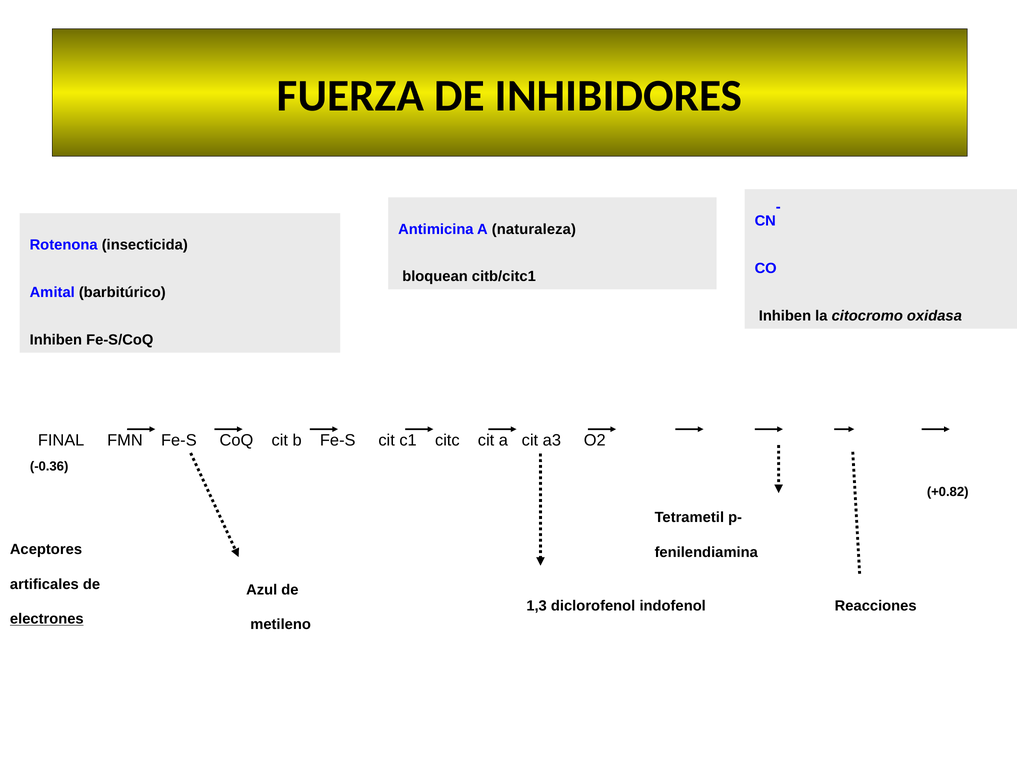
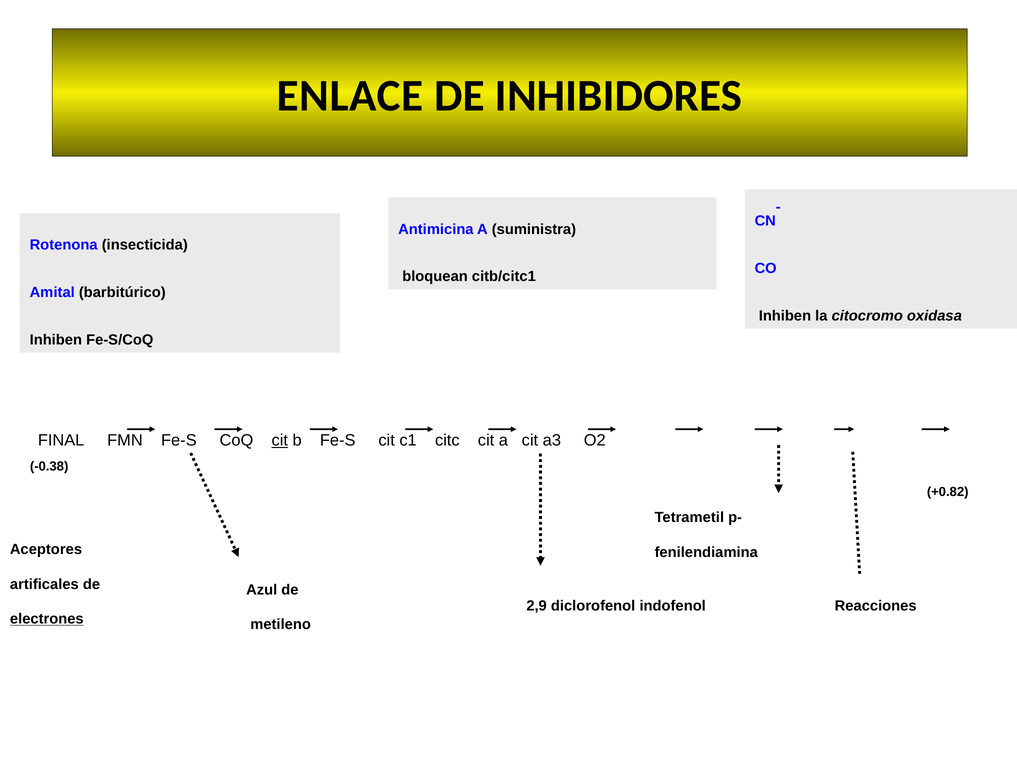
FUERZA: FUERZA -> ENLACE (350, 96)
naturaleza: naturaleza -> suministra (534, 229)
cit underline: none -> present (280, 440)
-0.36: -0.36 -> -0.38 (49, 466)
1,3: 1,3 -> 2,9 (537, 606)
